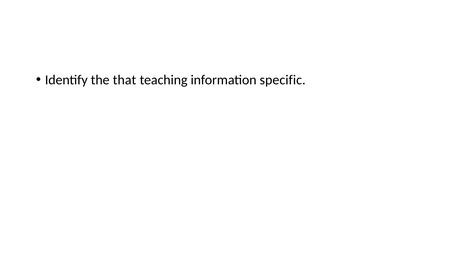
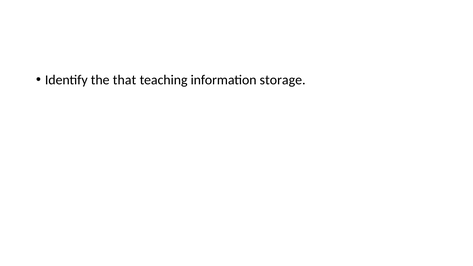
specific: specific -> storage (283, 80)
